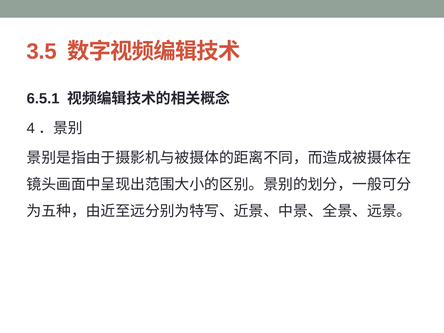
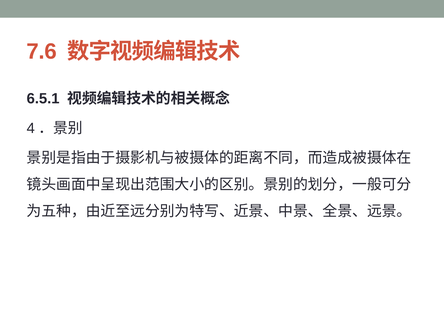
3.5: 3.5 -> 7.6 (42, 51)
